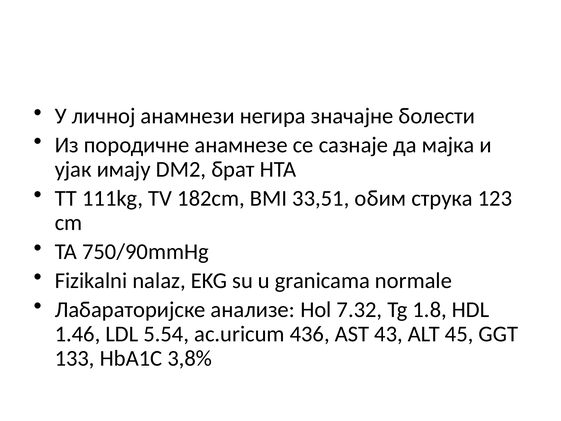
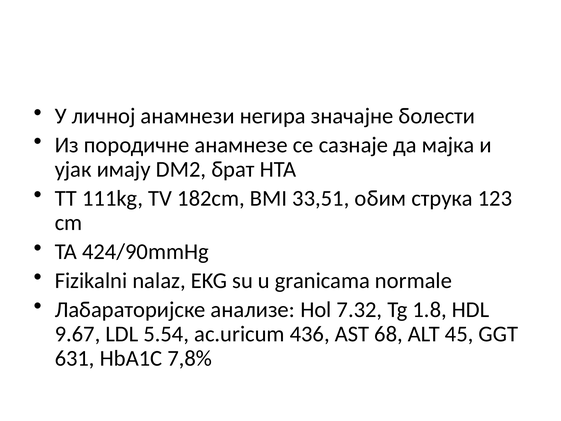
750/90mmHg: 750/90mmHg -> 424/90mmHg (145, 252)
1.46: 1.46 -> 9.67 (78, 334)
43: 43 -> 68 (389, 334)
133: 133 -> 631 (75, 358)
3,8%: 3,8% -> 7,8% (190, 358)
